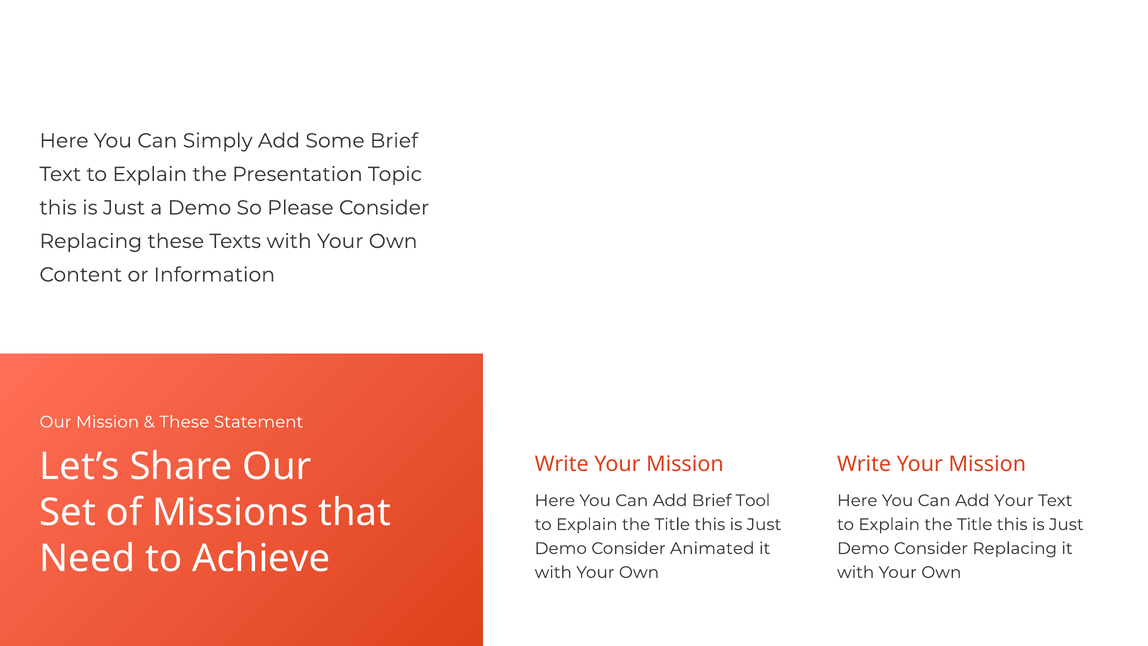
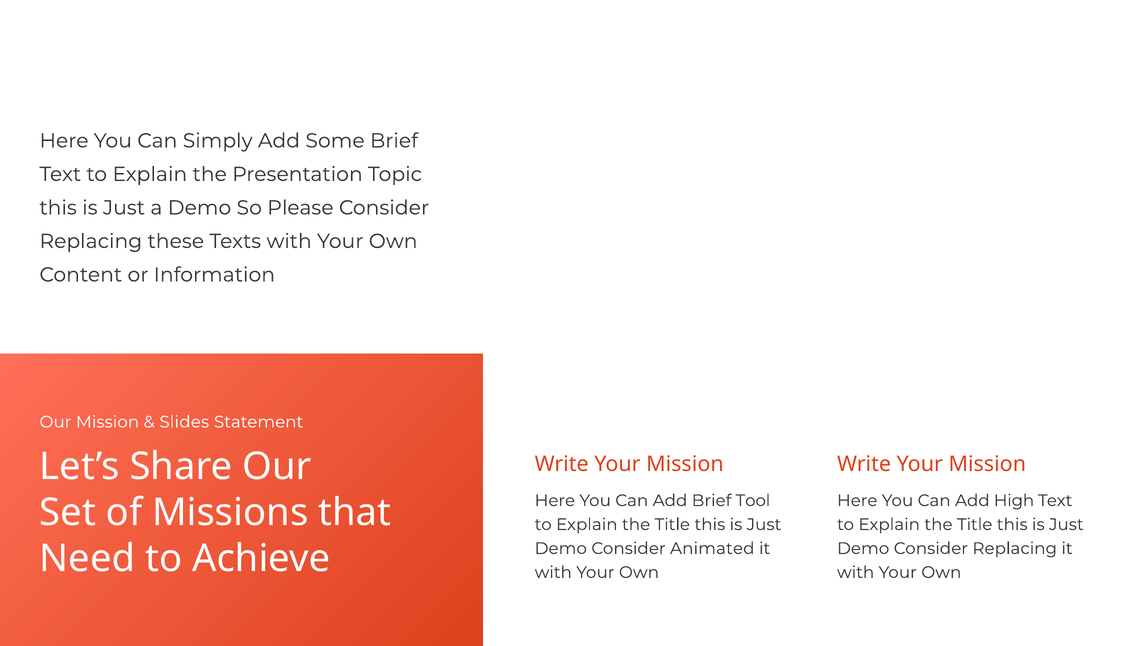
These: These -> Slides (184, 422)
Add Your: Your -> High (1014, 500)
